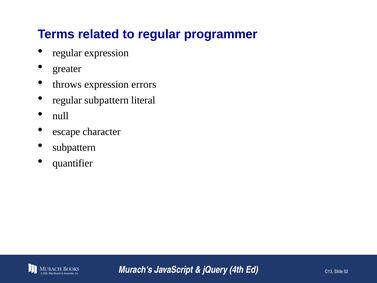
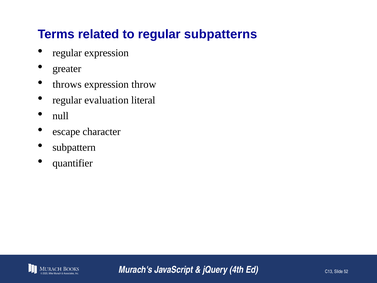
programmer: programmer -> subpatterns (221, 34)
errors: errors -> throw (144, 84)
regular subpattern: subpattern -> evaluation (106, 100)
